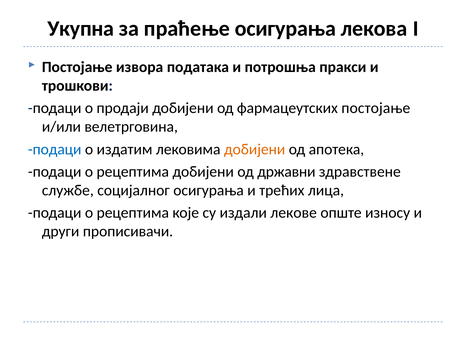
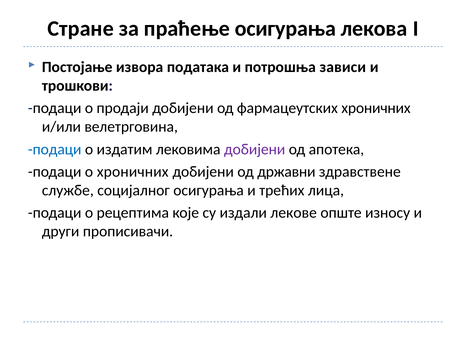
Укупна: Укупна -> Стране (81, 29)
пракси: пракси -> зависи (343, 67)
фармацеутских постојање: постојање -> хроничних (376, 108)
добијени colour: orange -> purple (255, 149)
рецептима: рецептима -> хроничних (133, 172)
